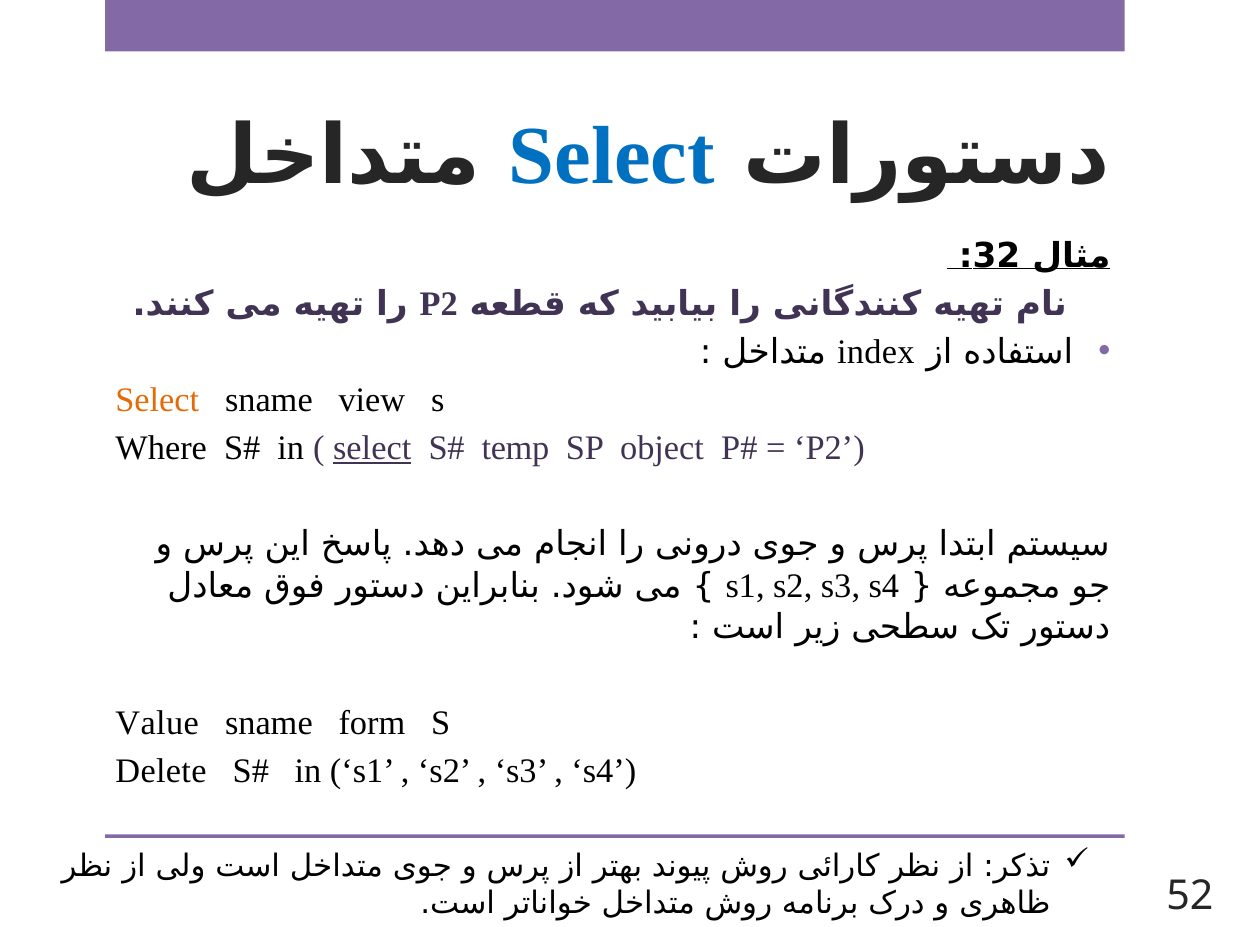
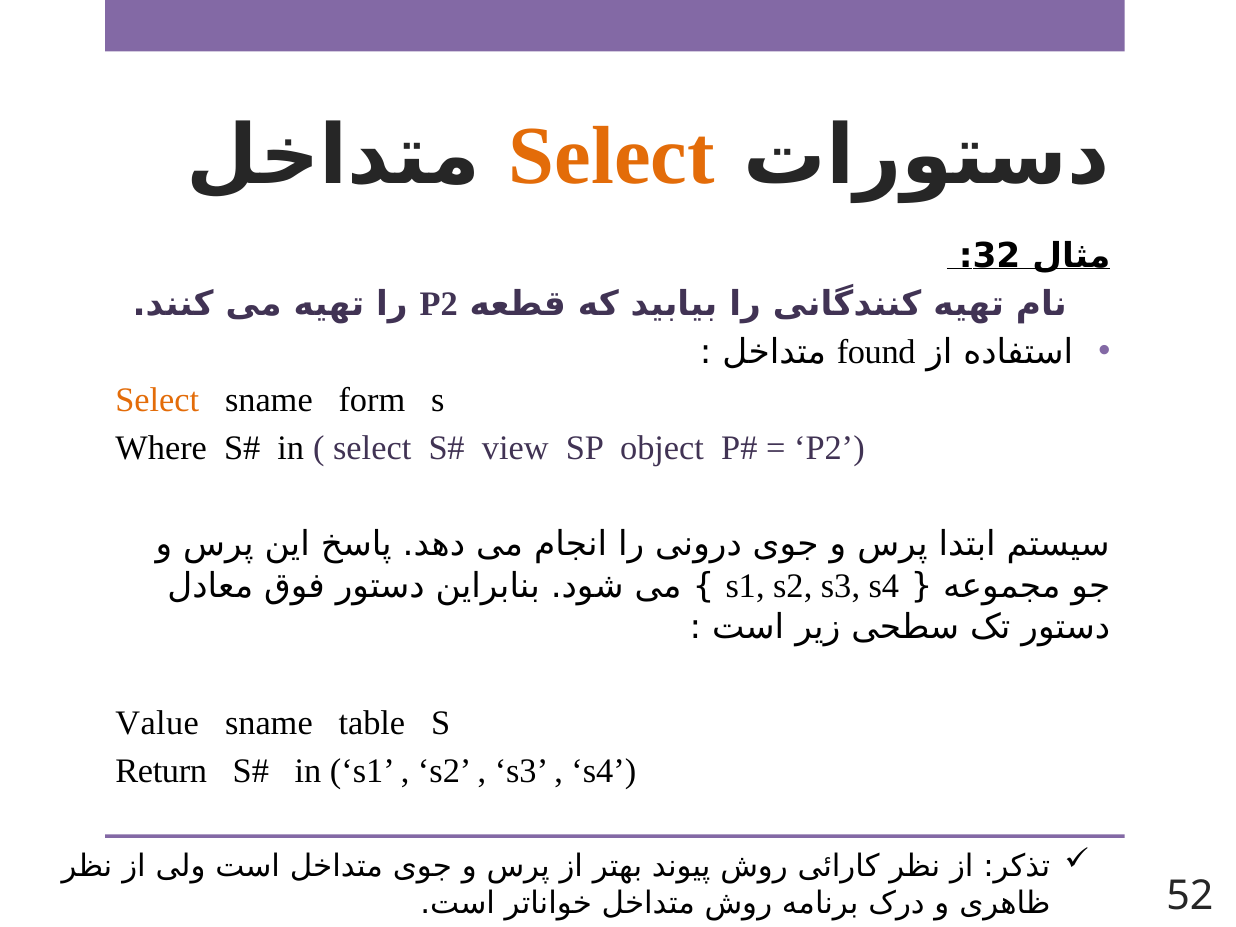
Select colour: blue -> orange (612, 156)
index: index -> found (876, 352)
view: view -> form (372, 400)
select underline: present -> none (372, 448)
temp: temp -> view (515, 448)
form: form -> table (372, 723)
Delete: Delete -> Return (161, 771)
